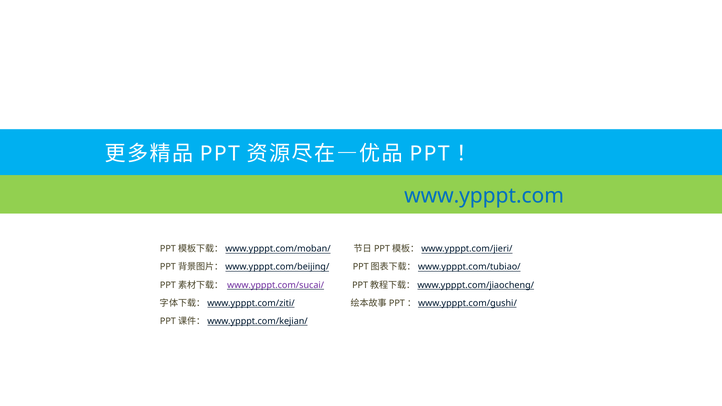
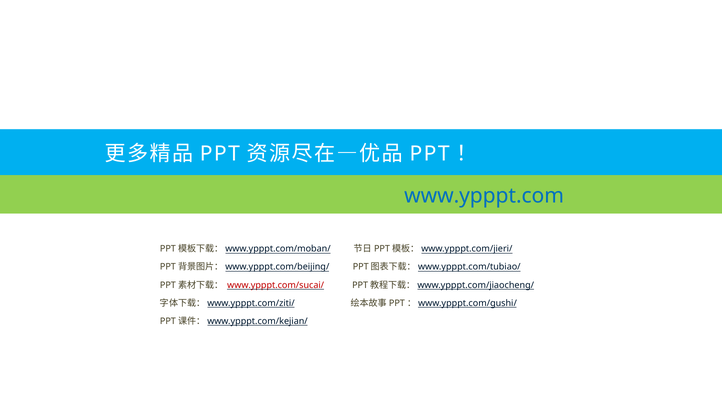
www.ypppt.com/sucai/ colour: purple -> red (276, 285)
